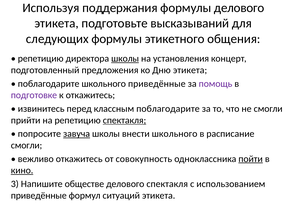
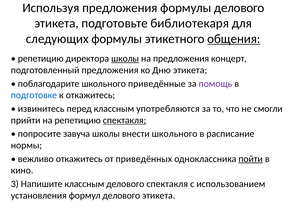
Используя поддержания: поддержания -> предложения (120, 8)
высказываний: высказываний -> библиотекаря (190, 23)
общения underline: none -> present (234, 39)
на установления: установления -> предложения (181, 59)
подготовке colour: purple -> blue (34, 95)
классным поблагодарите: поблагодарите -> употребляются (168, 109)
завуча underline: present -> none (77, 134)
смогли: смогли -> нормы (26, 146)
совокупность: совокупность -> приведённых (144, 159)
кино underline: present -> none (22, 171)
Напишите обществе: обществе -> классным (84, 184)
приведённые: приведённые -> установления (39, 196)
формул ситуаций: ситуаций -> делового (121, 196)
